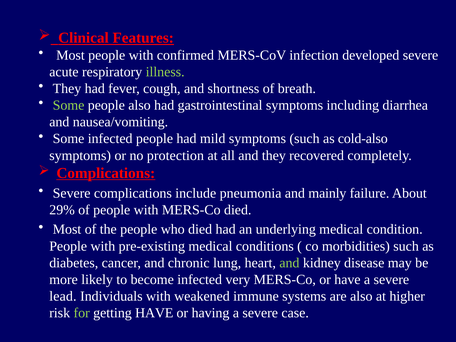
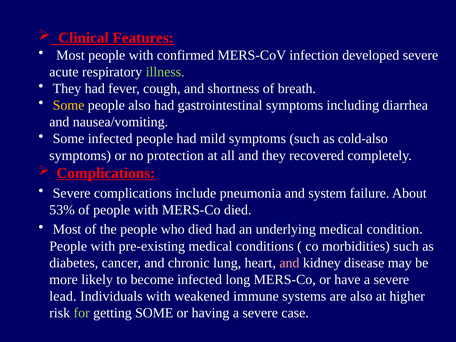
Some colour: light green -> yellow (69, 105)
mainly: mainly -> system (327, 193)
29%: 29% -> 53% (62, 210)
and colour: light green -> pink (289, 263)
very: very -> long (238, 280)
getting HAVE: HAVE -> SOME (154, 313)
